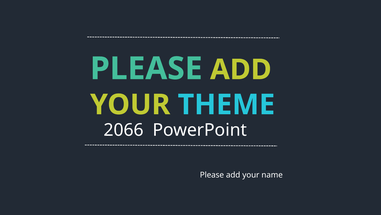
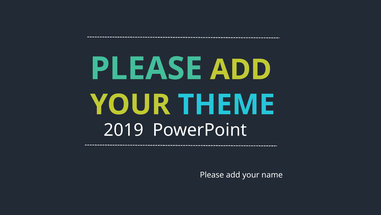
2066: 2066 -> 2019 (124, 130)
